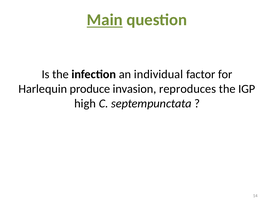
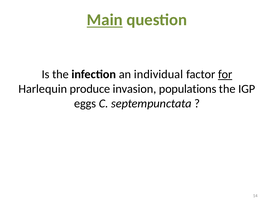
for underline: none -> present (225, 75)
reproduces: reproduces -> populations (188, 89)
high: high -> eggs (85, 104)
